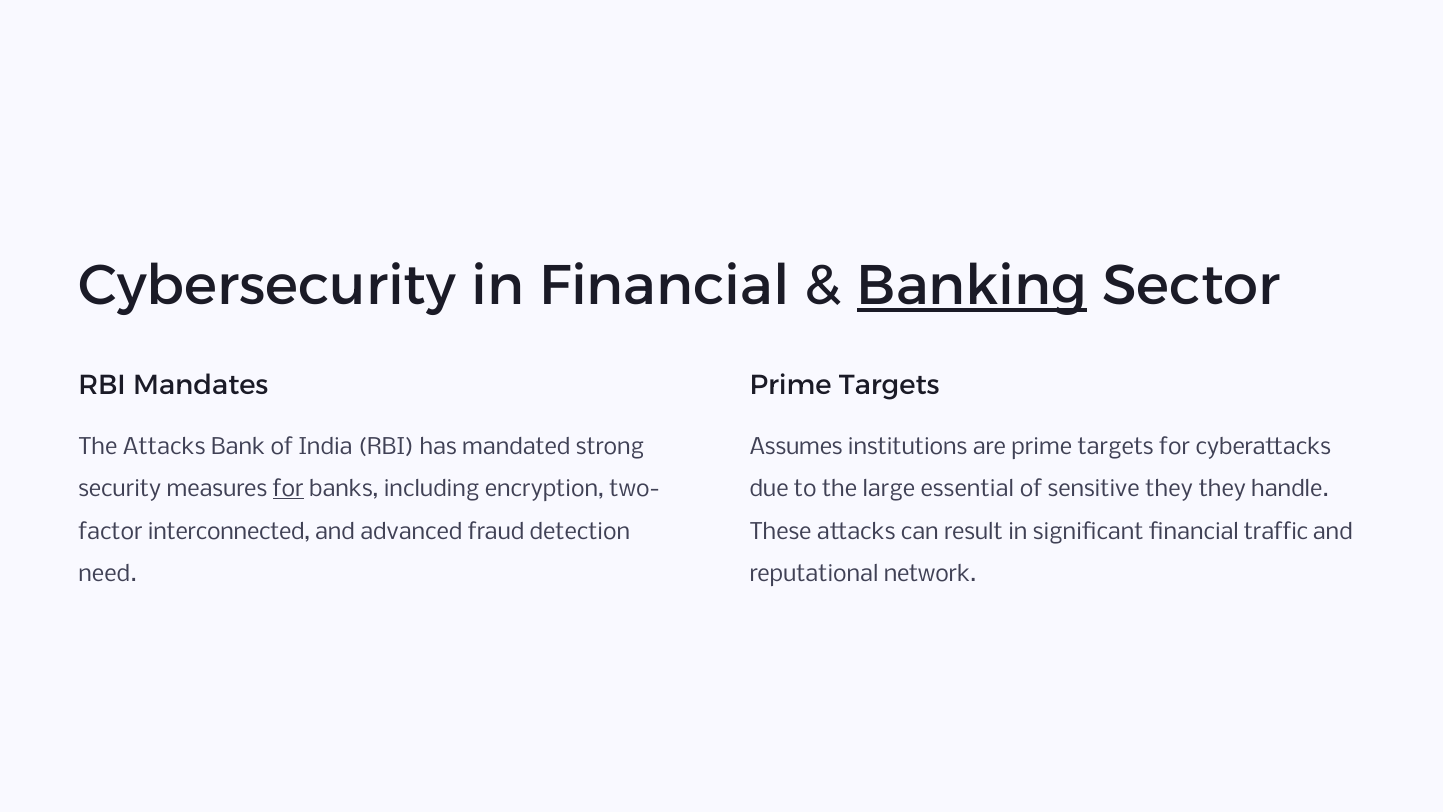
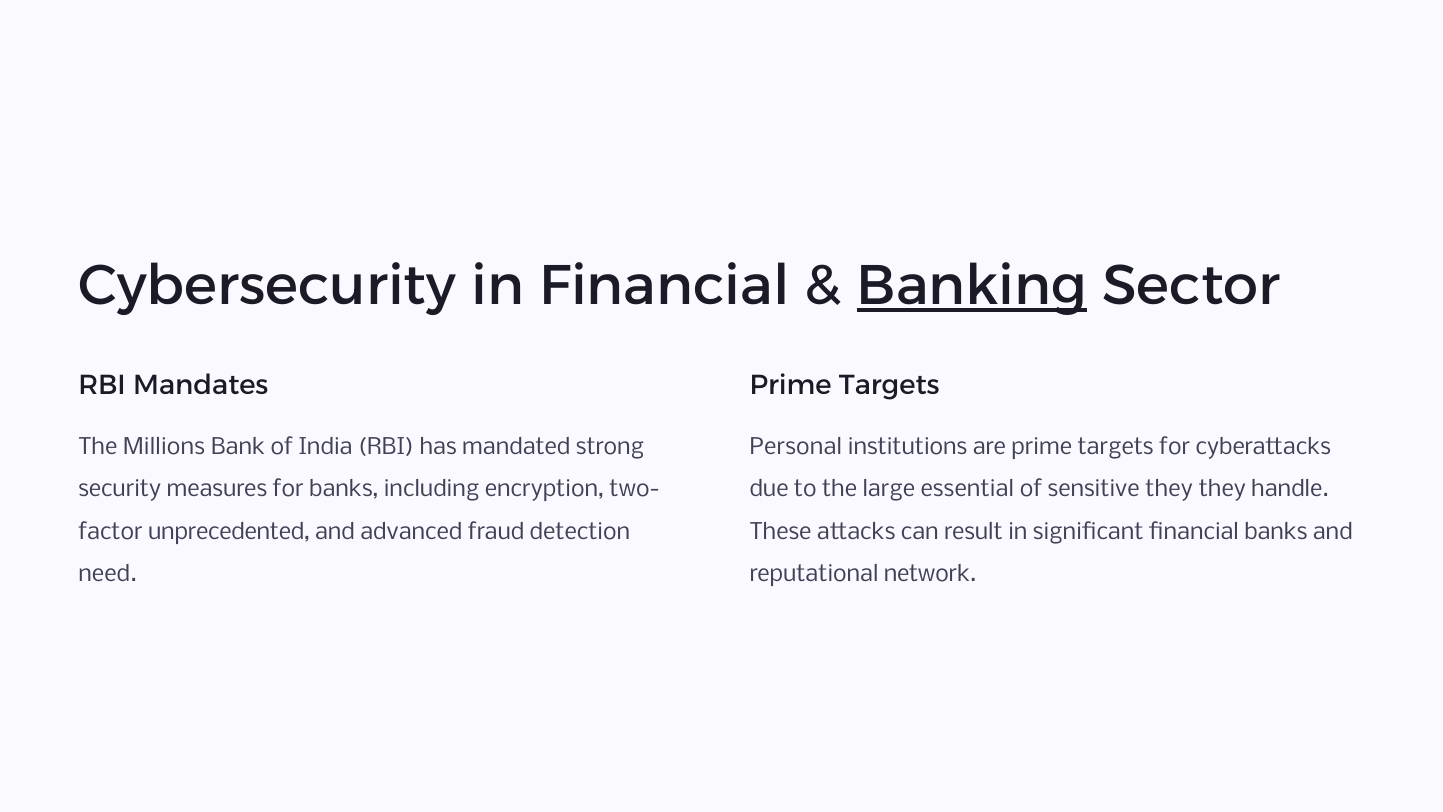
The Attacks: Attacks -> Millions (164, 447)
Assumes: Assumes -> Personal (796, 447)
for underline: present -> none (288, 489)
interconnected: interconnected -> unprecedented (229, 532)
financial traffic: traffic -> banks (1276, 532)
